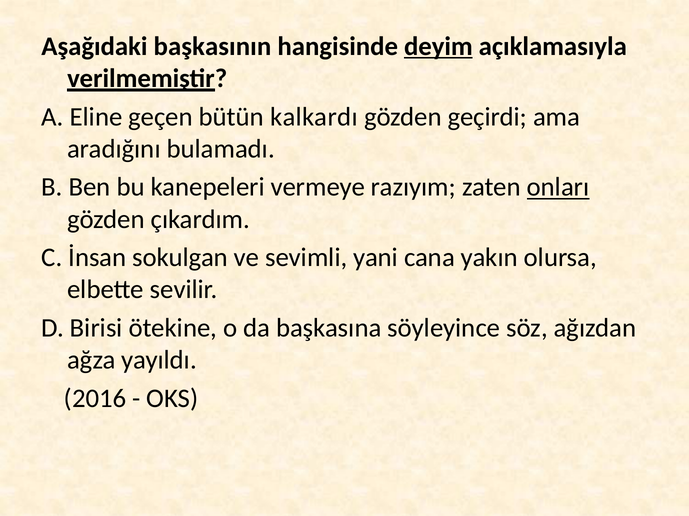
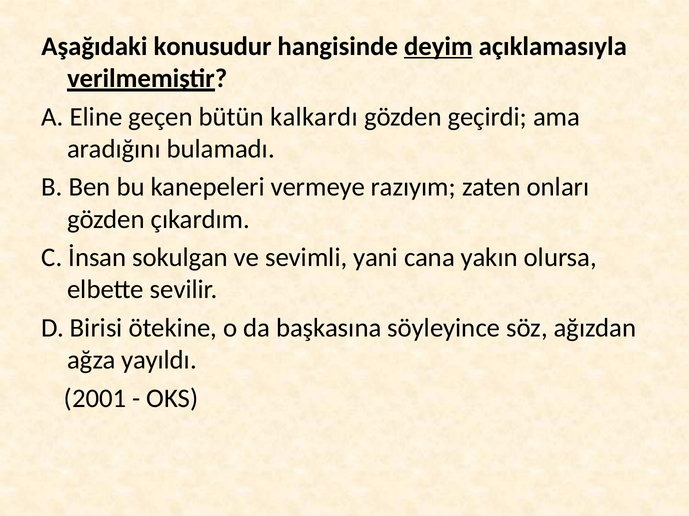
başkasının: başkasının -> konusudur (213, 46)
onları underline: present -> none (558, 187)
2016: 2016 -> 2001 (95, 399)
